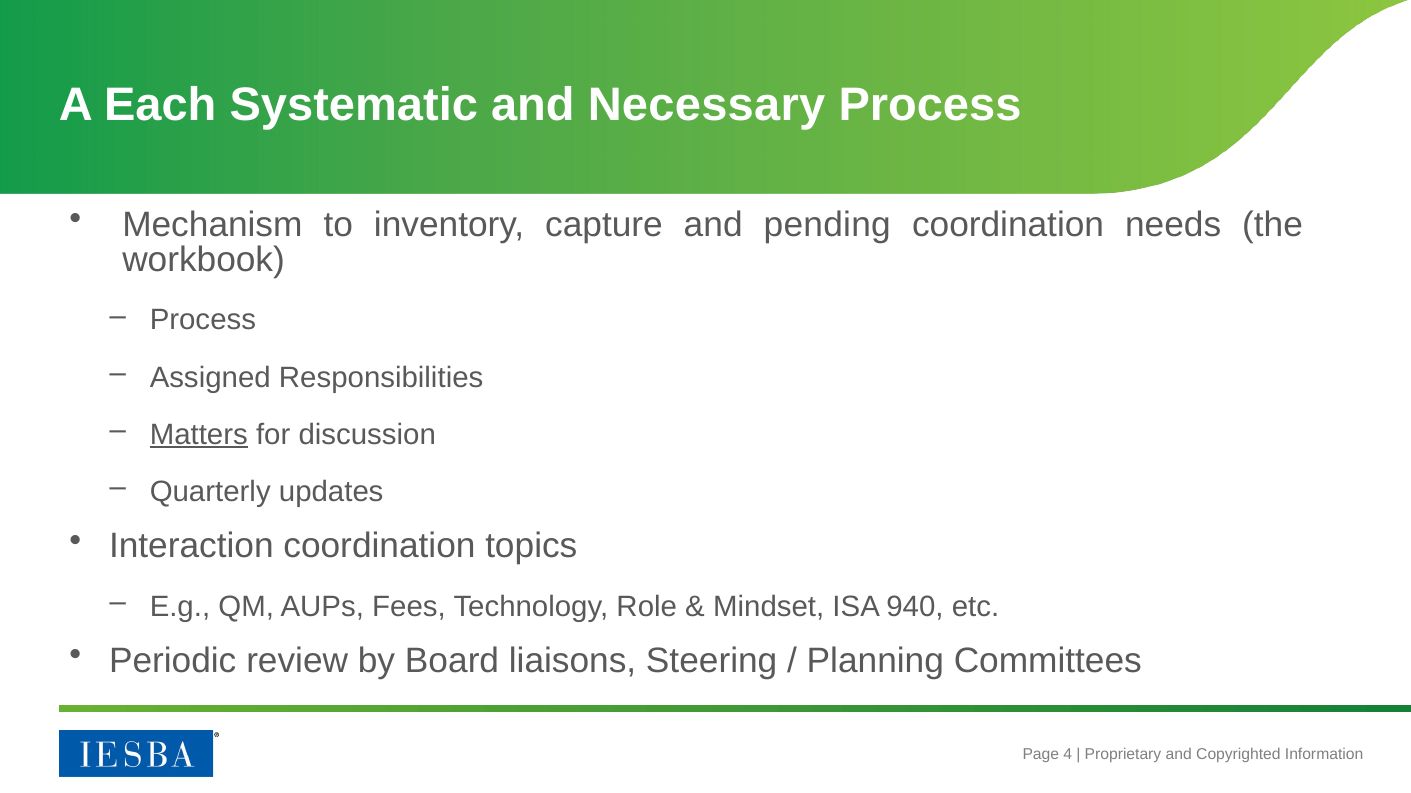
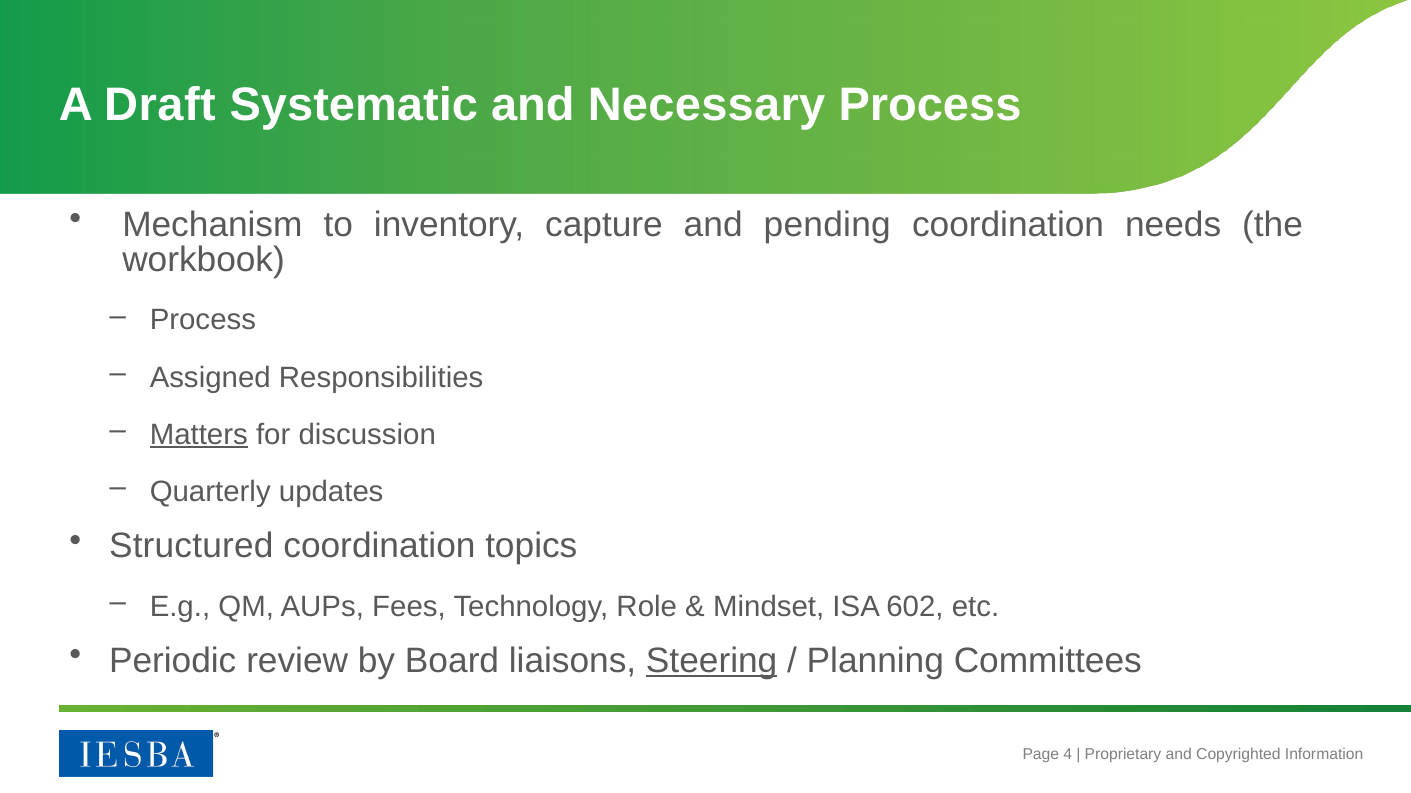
Each: Each -> Draft (160, 105)
Interaction: Interaction -> Structured (191, 547)
940: 940 -> 602 (915, 607)
Steering underline: none -> present (712, 661)
